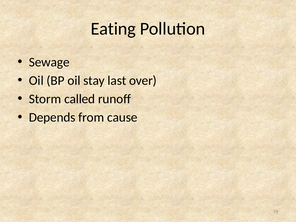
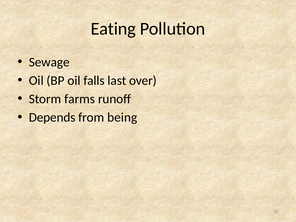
stay: stay -> falls (94, 81)
called: called -> farms (80, 99)
cause: cause -> being (122, 117)
